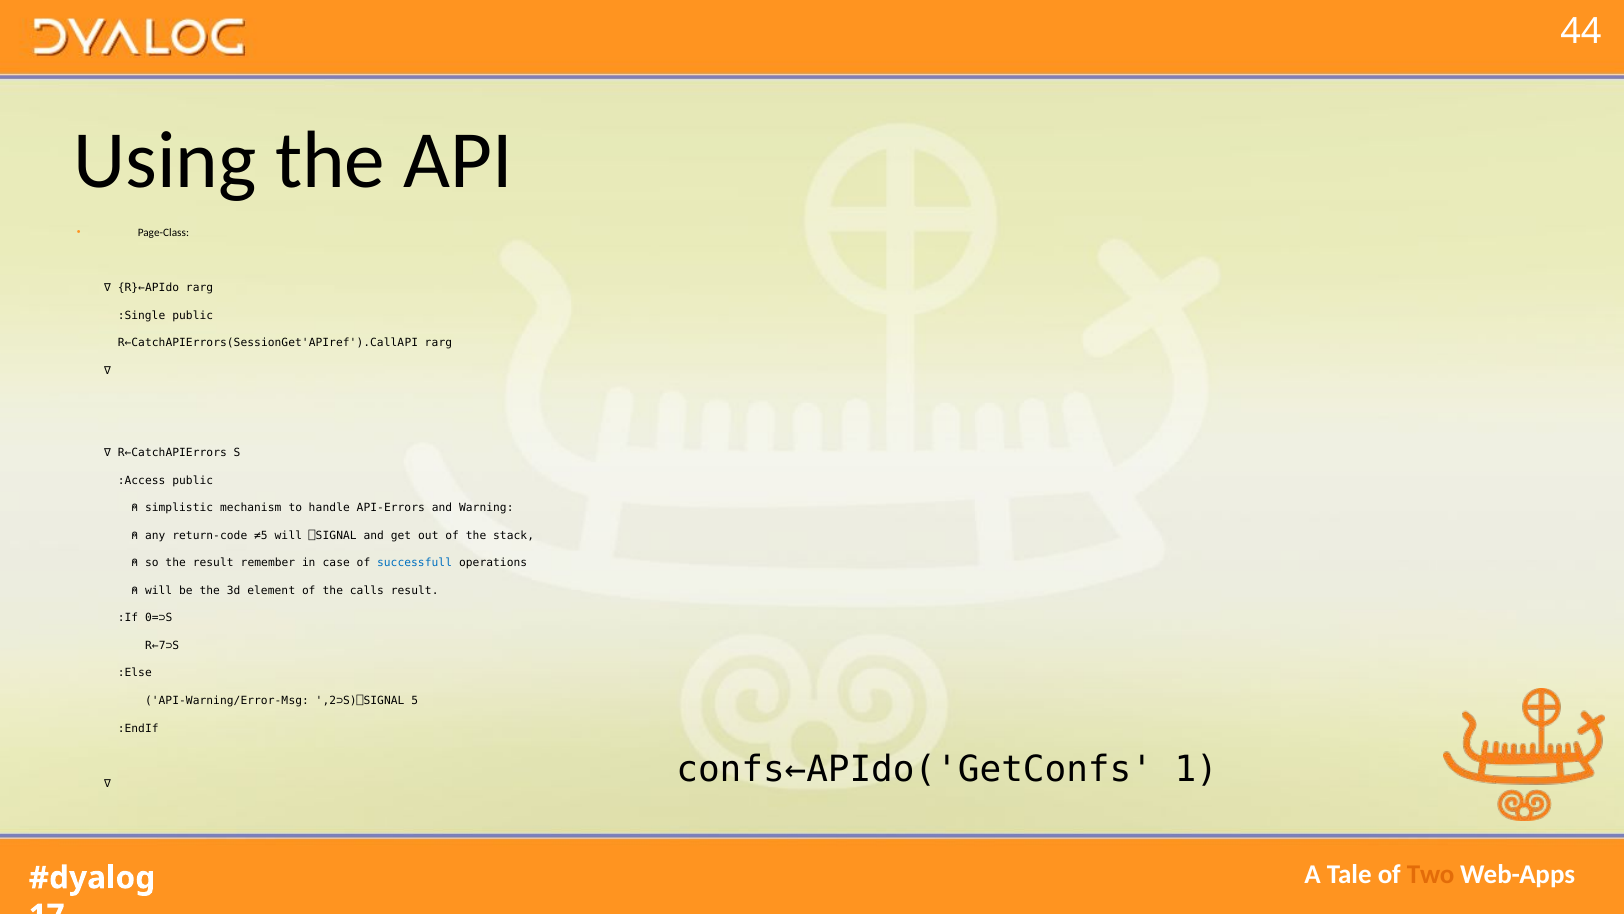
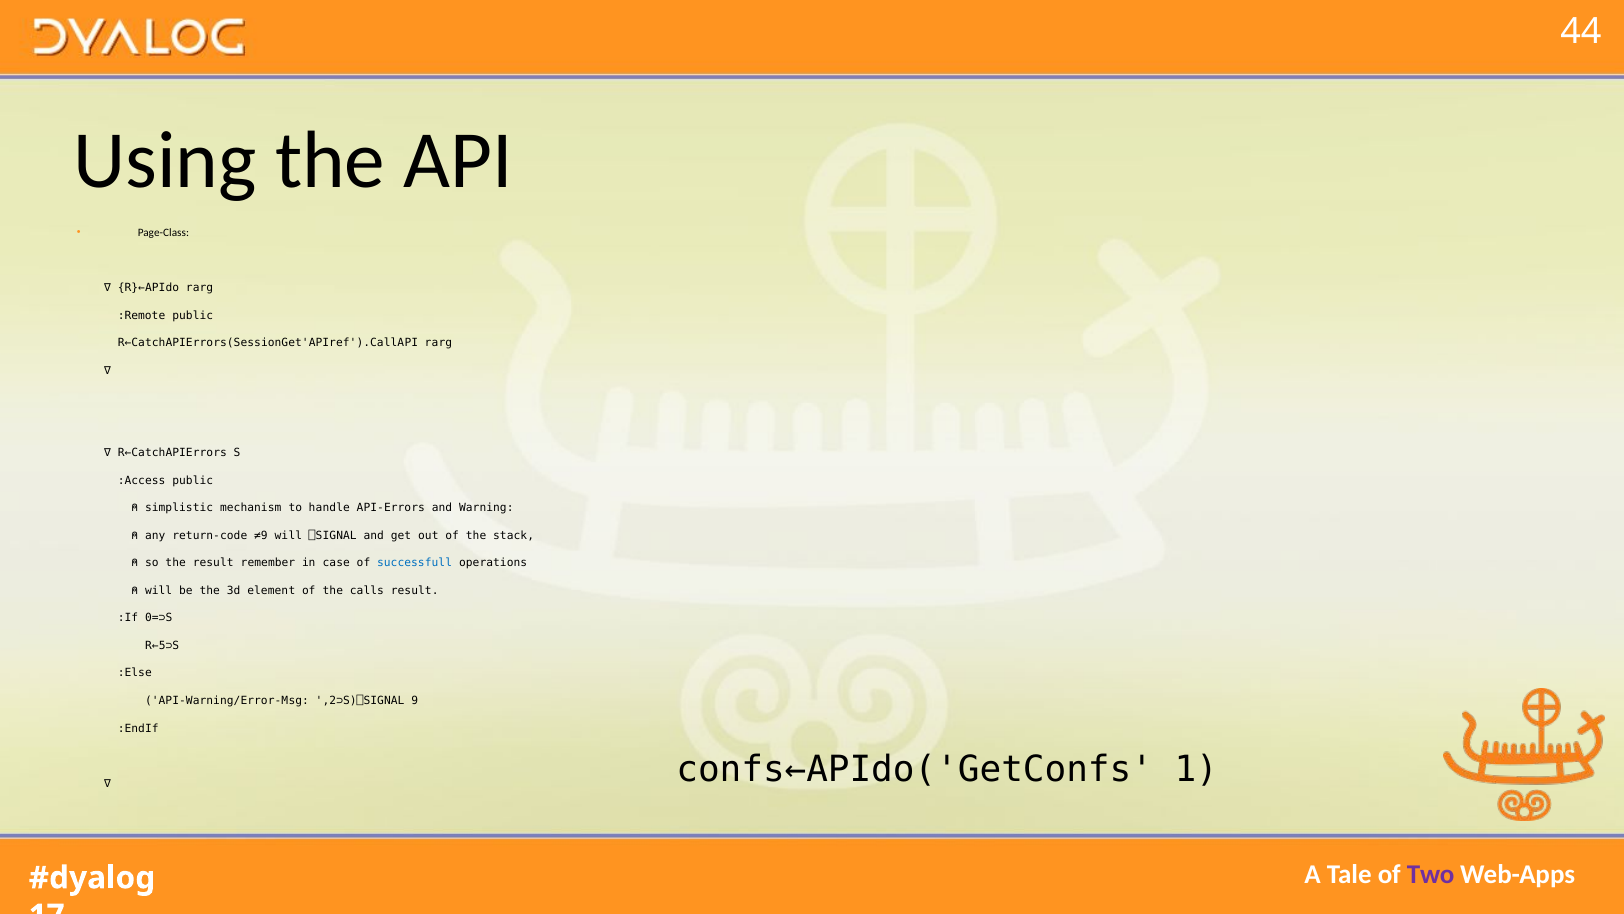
:Single: :Single -> :Remote (142, 316)
≠5: ≠5 -> ≠9 (261, 535)
R←7⊃S: R←7⊃S -> R←5⊃S (162, 645)
5: 5 -> 9 (415, 700)
Two colour: orange -> purple (1431, 874)
